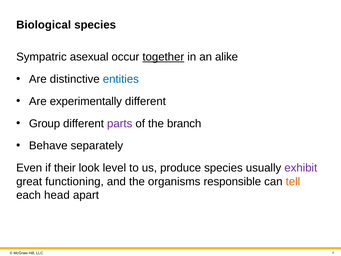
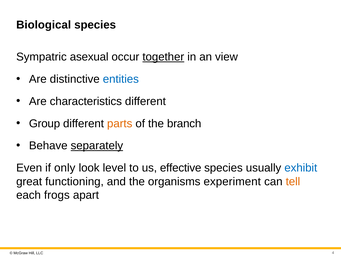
alike: alike -> view (226, 57)
experimentally: experimentally -> characteristics (86, 101)
parts colour: purple -> orange (120, 123)
separately underline: none -> present (97, 146)
their: their -> only (65, 168)
produce: produce -> effective (181, 168)
exhibit colour: purple -> blue (301, 168)
responsible: responsible -> experiment (232, 181)
head: head -> frogs (57, 195)
